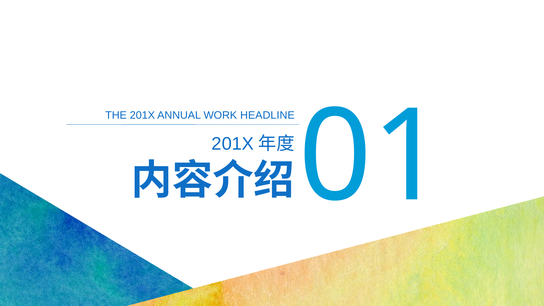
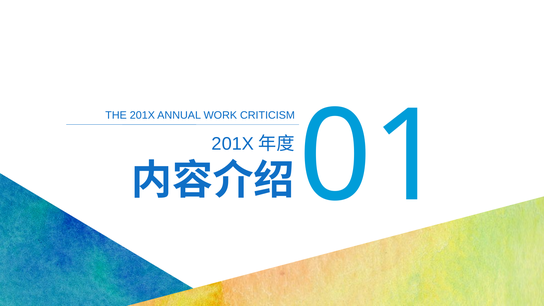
HEADLINE: HEADLINE -> CRITICISM (267, 115)
